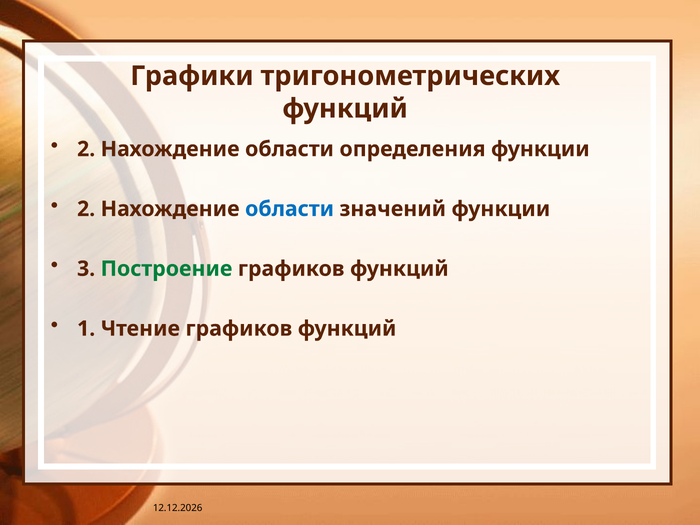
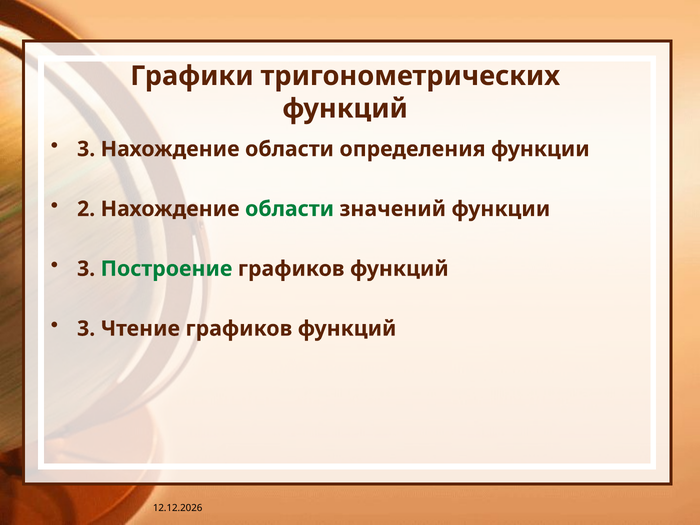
2: 2 -> 3 (86, 149)
области colour: blue -> green (290, 209)
1: 1 -> 3 (86, 329)
